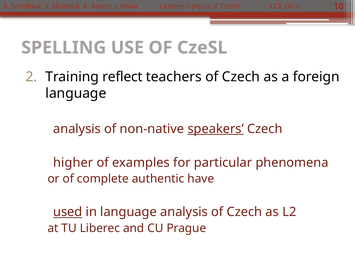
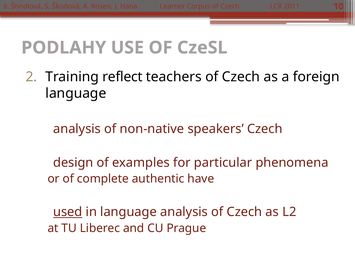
SPELLING: SPELLING -> PODLAHY (64, 48)
speakers underline: present -> none (216, 129)
higher: higher -> design (73, 163)
